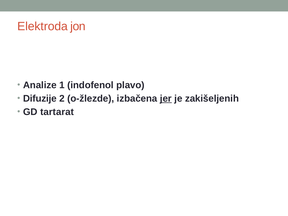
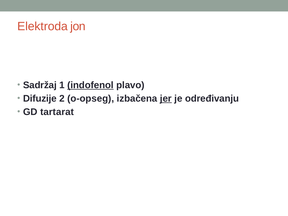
Analize: Analize -> Sadržaj (40, 85)
indofenol underline: none -> present (90, 85)
o-žlezde: o-žlezde -> o-opseg (91, 99)
zakišeljenih: zakišeljenih -> određivanju (212, 99)
